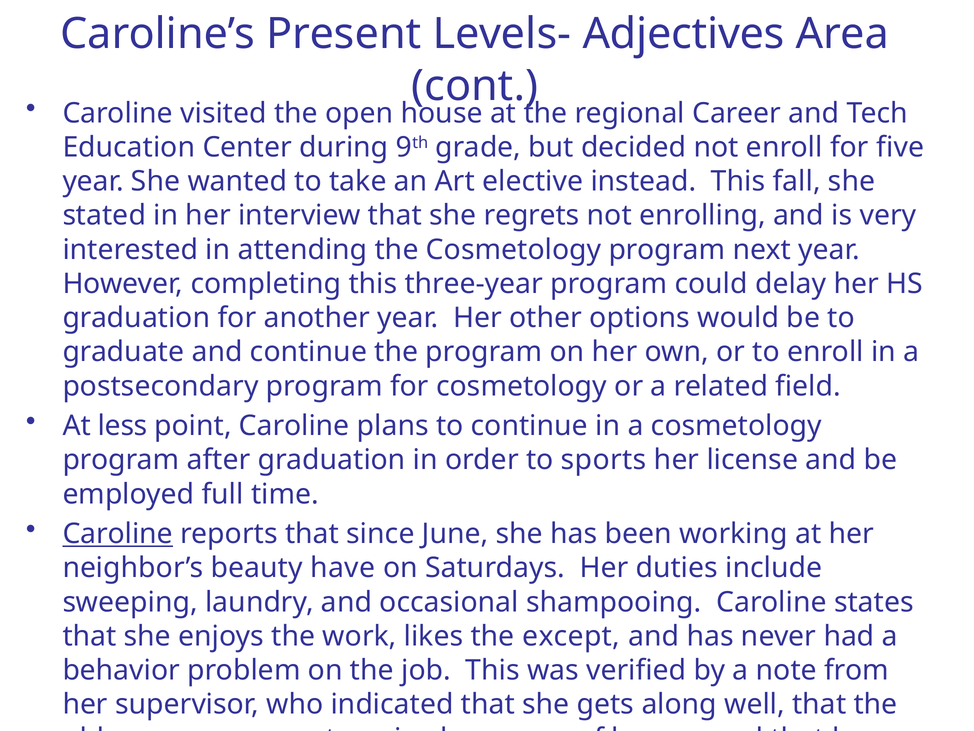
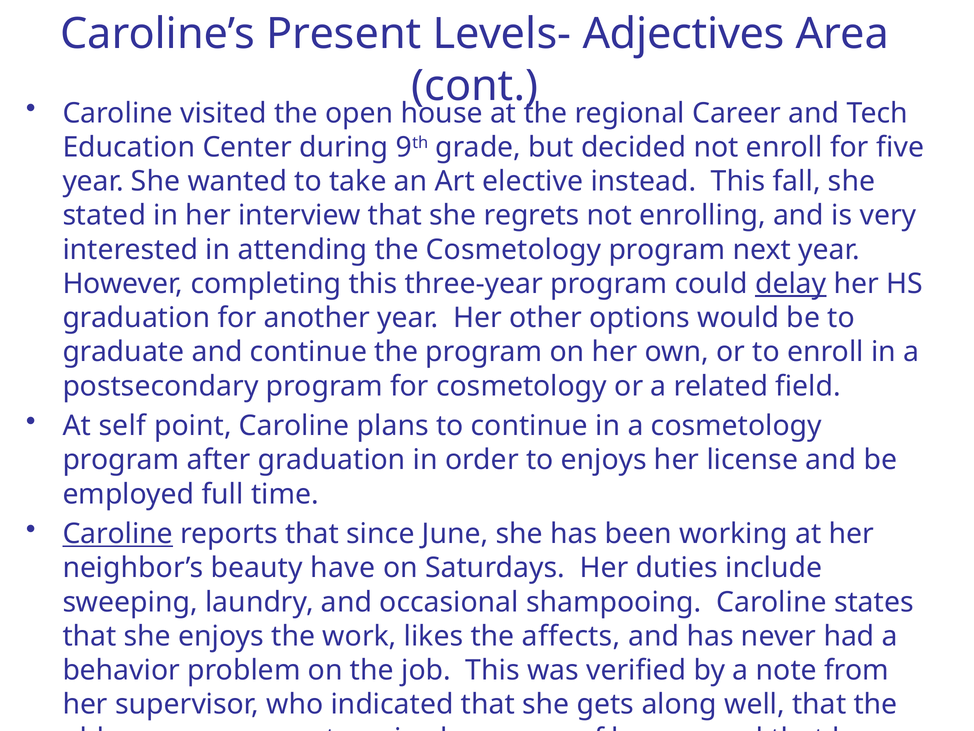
delay underline: none -> present (791, 284)
less: less -> self (122, 426)
to sports: sports -> enjoys (604, 460)
the except: except -> affects (571, 636)
